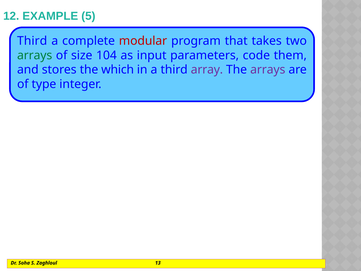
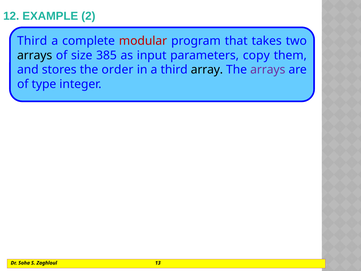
5: 5 -> 2 (88, 16)
arrays colour: green -> black (35, 55)
104: 104 -> 385 (106, 55)
code: code -> copy (256, 55)
which: which -> order (118, 70)
array colour: purple -> black (207, 70)
